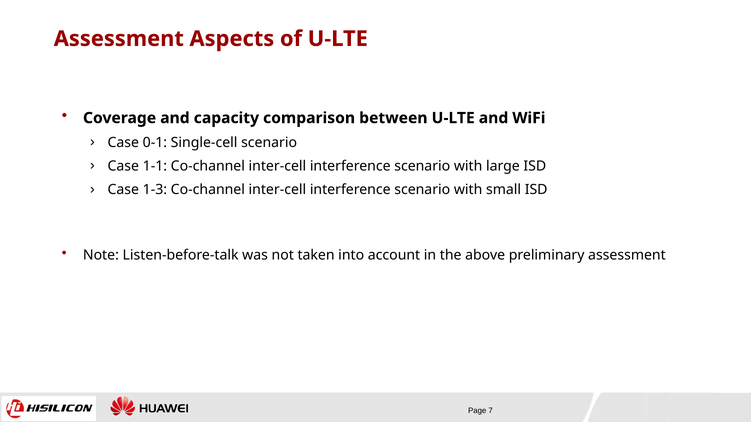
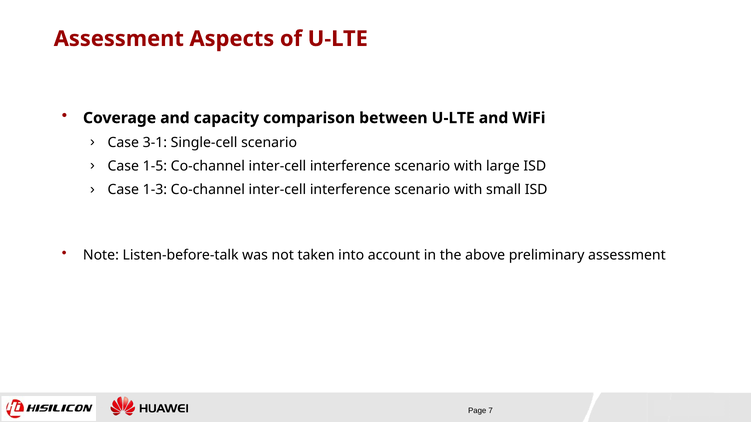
0-1: 0-1 -> 3-1 (155, 143)
1-1: 1-1 -> 1-5 (155, 166)
